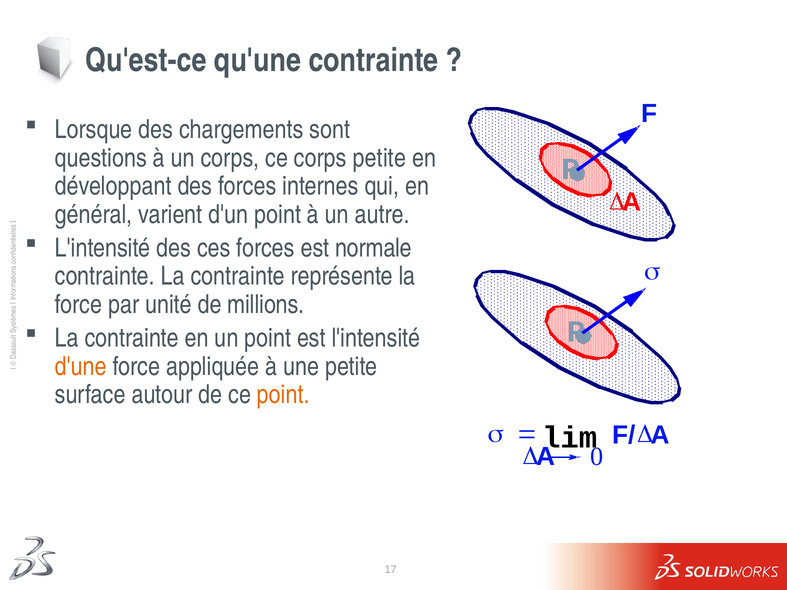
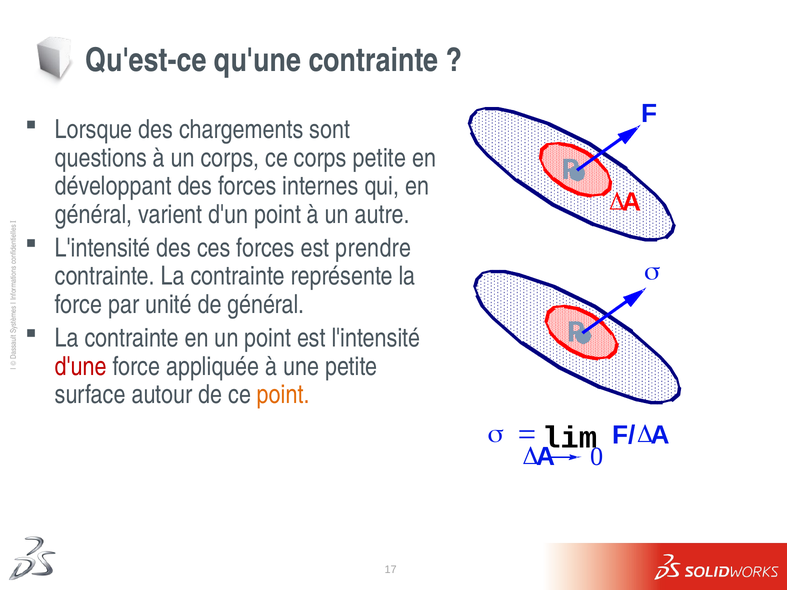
normale: normale -> prendre (373, 248)
de millions: millions -> général (266, 305)
d'une colour: orange -> red (81, 367)
